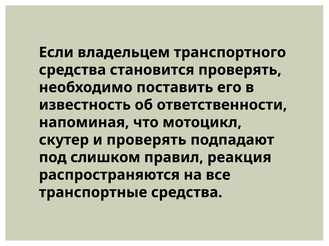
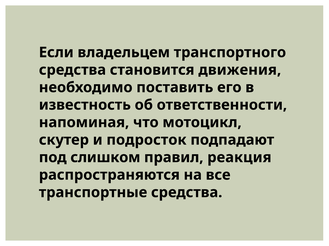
становится проверять: проверять -> движения (240, 70)
и проверять: проверять -> подросток (146, 140)
